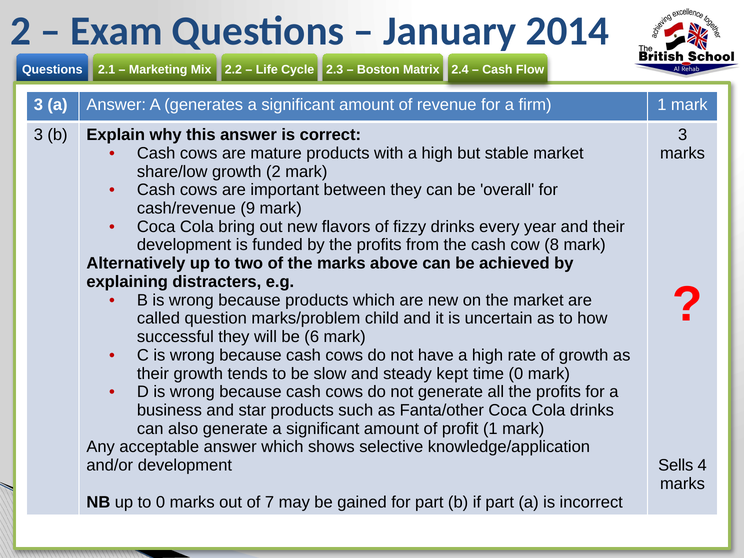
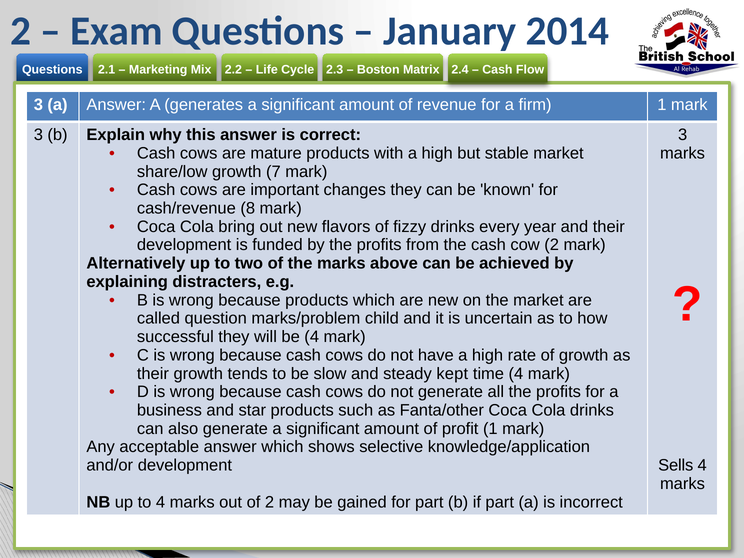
growth 2: 2 -> 7 (273, 172)
between: between -> changes (355, 190)
overall: overall -> known (507, 190)
9: 9 -> 8 (248, 208)
cow 8: 8 -> 2 (552, 245)
be 6: 6 -> 4 (312, 337)
time 0: 0 -> 4 (516, 374)
to 0: 0 -> 4 (161, 502)
of 7: 7 -> 2 (270, 502)
